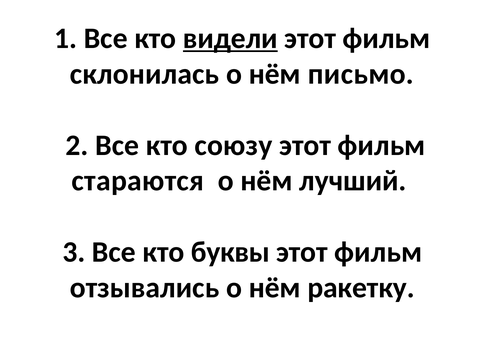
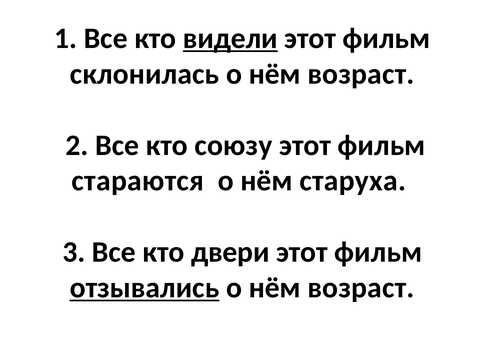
письмо: письмо -> возраст (361, 74)
лучший: лучший -> старуха (353, 181)
буквы: буквы -> двери (230, 252)
отзывались underline: none -> present (145, 288)
ракетку: ракетку -> возраст (361, 288)
